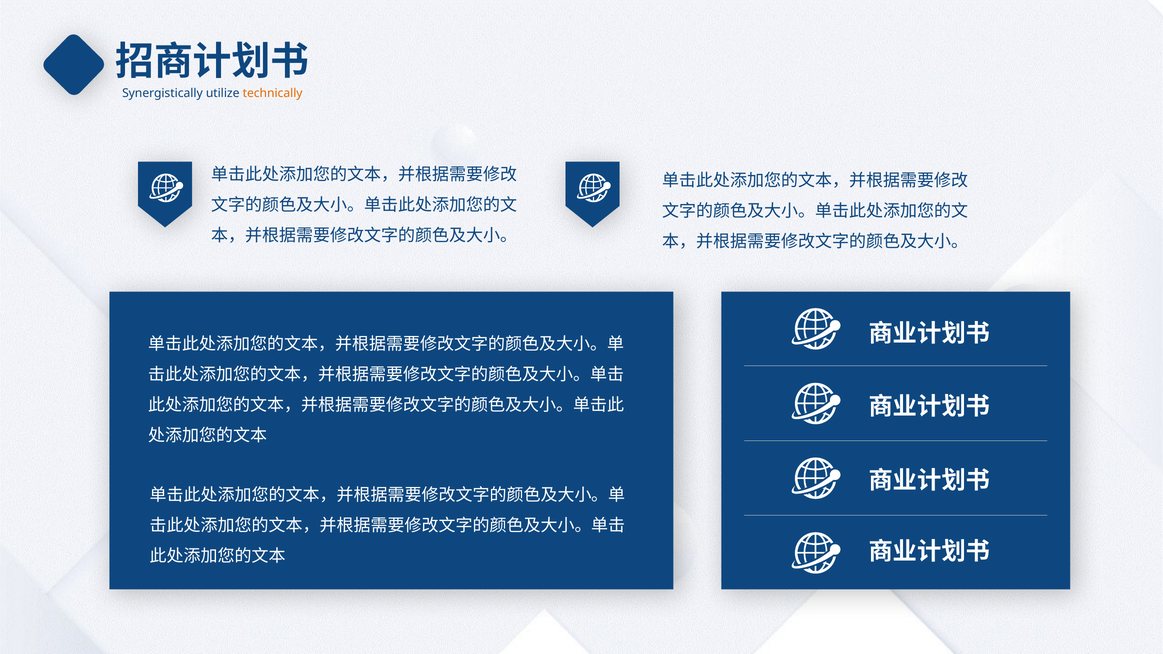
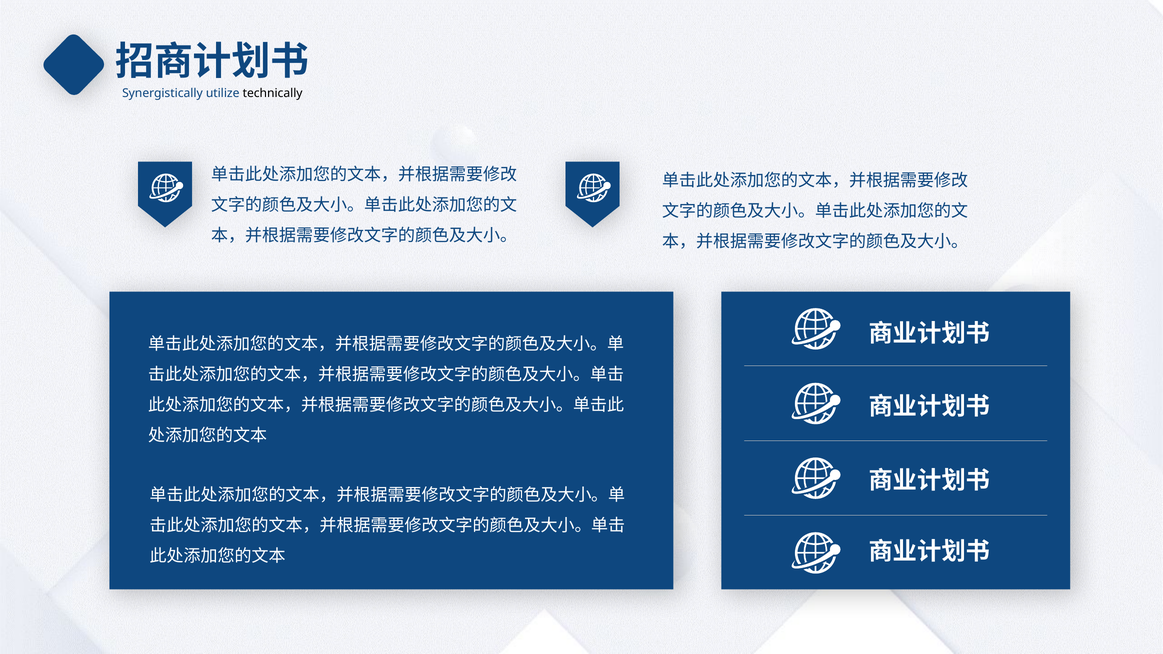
technically colour: orange -> black (273, 93)
